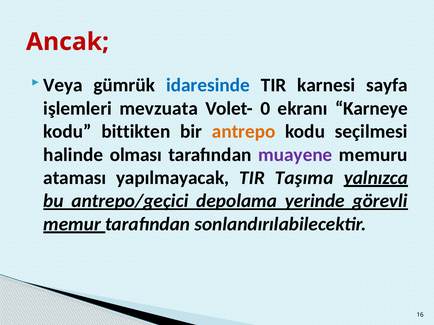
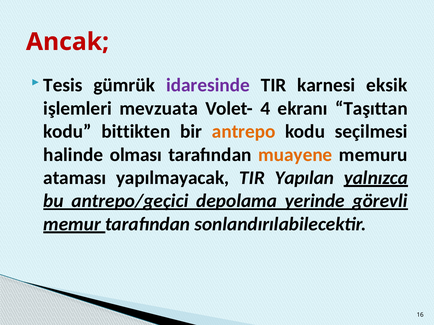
Veya: Veya -> Tesis (63, 85)
idaresinde colour: blue -> purple (208, 85)
sayfa: sayfa -> eksik (387, 85)
0: 0 -> 4 (265, 109)
Karneye: Karneye -> Taşıttan (371, 109)
muayene colour: purple -> orange (295, 155)
Taşıma: Taşıma -> Yapılan (304, 178)
